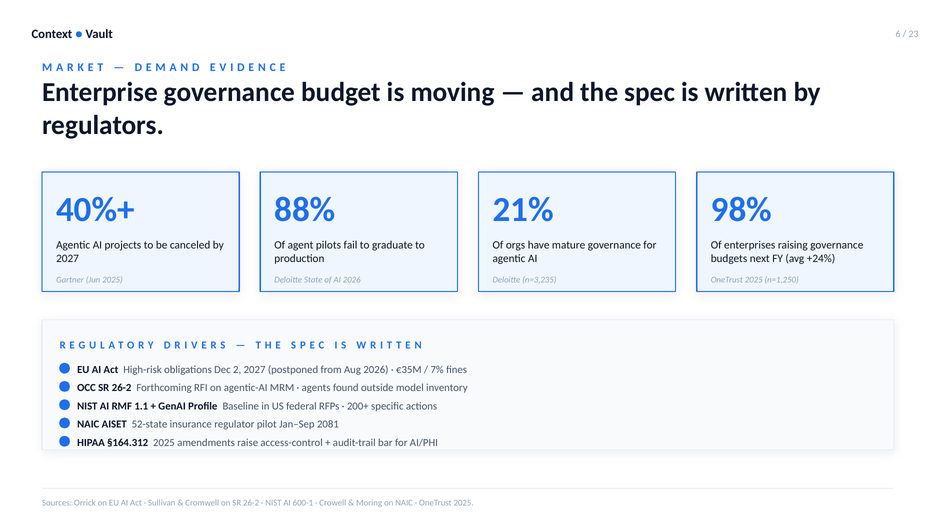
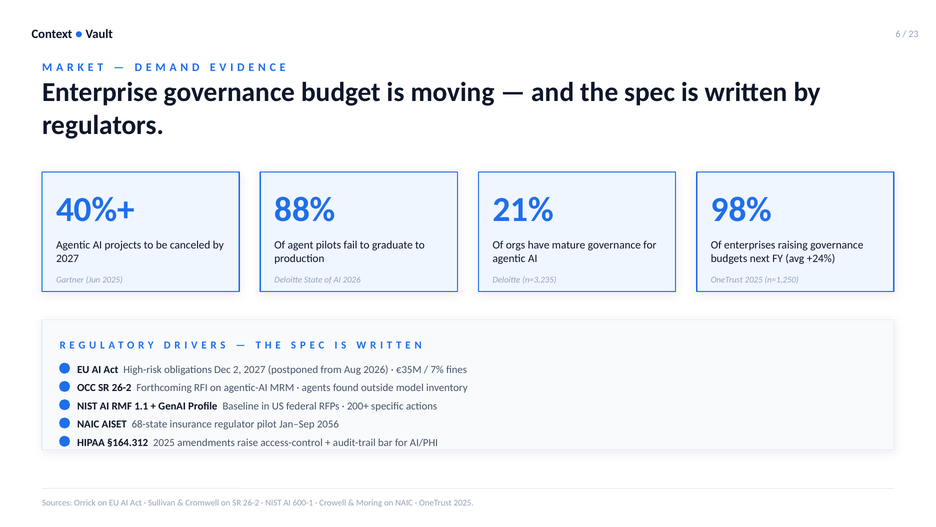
52-state: 52-state -> 68-state (150, 424)
2081: 2081 -> 2056 (328, 424)
